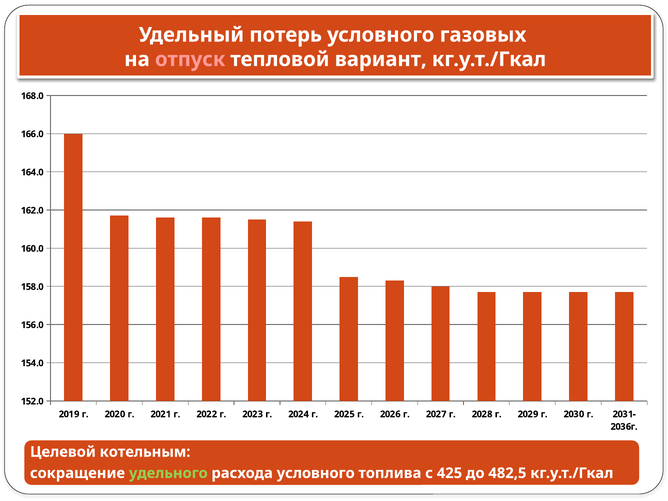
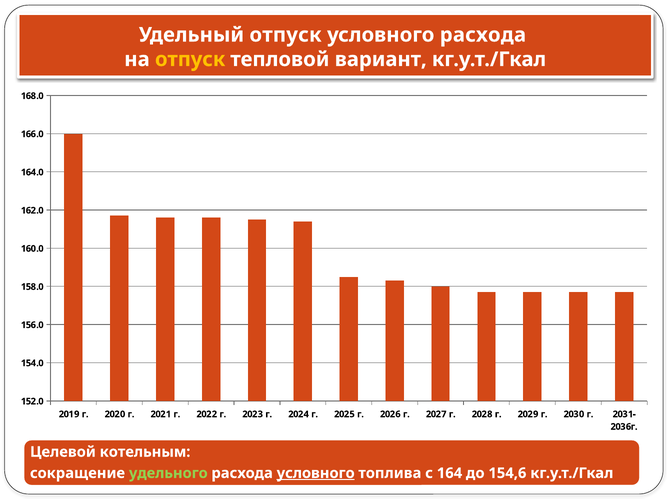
Удельный потерь: потерь -> отпуск (286, 35)
условного газовых: газовых -> расхода (483, 35)
отпуск colour: pink -> yellow (190, 59)
условного underline: none -> present (316, 473)
425: 425 -> 164 (449, 473)
482,5: 482,5 -> 154,6 (507, 473)
